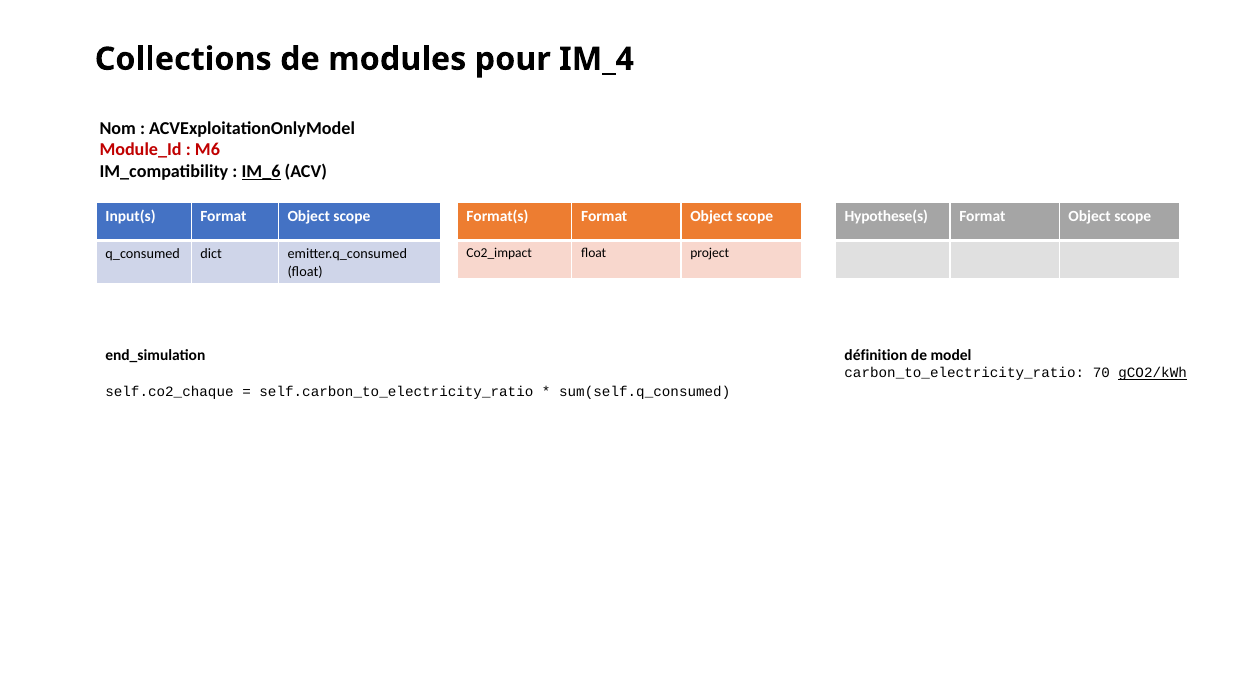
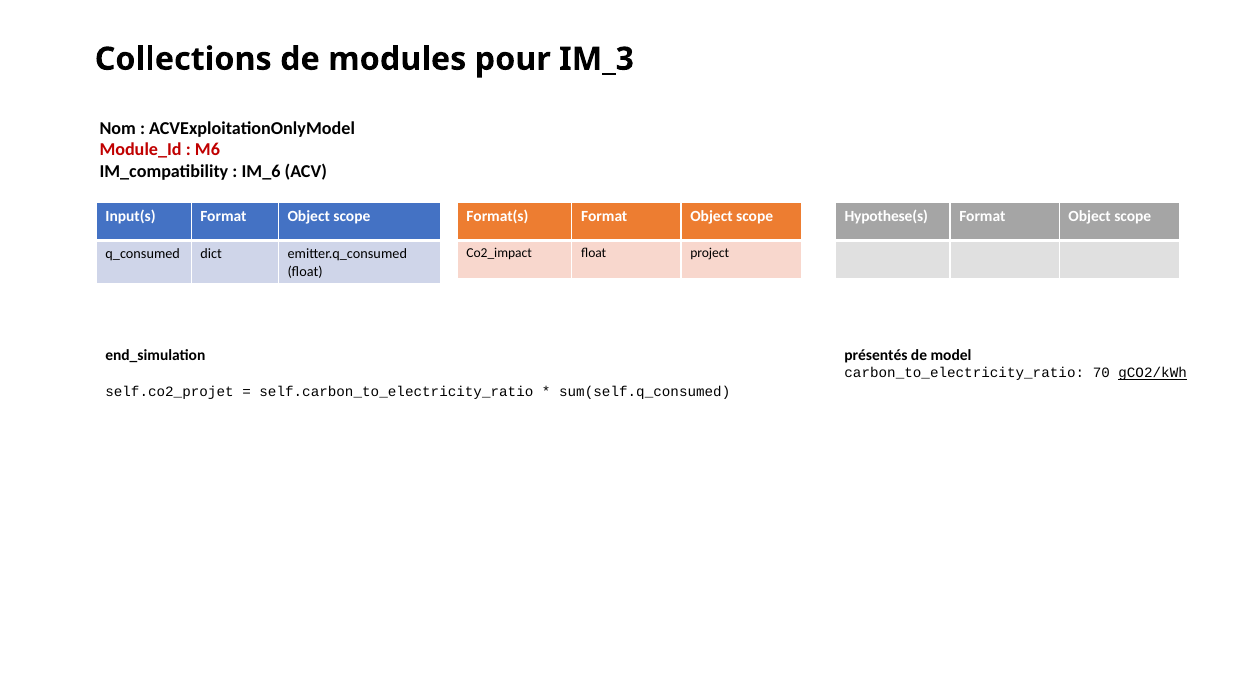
IM_4: IM_4 -> IM_3 (597, 59)
IM_6 underline: present -> none (261, 172)
définition: définition -> présentés (876, 355)
self.co2_chaque: self.co2_chaque -> self.co2_projet (169, 392)
